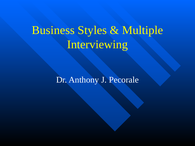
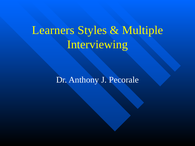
Business: Business -> Learners (53, 30)
